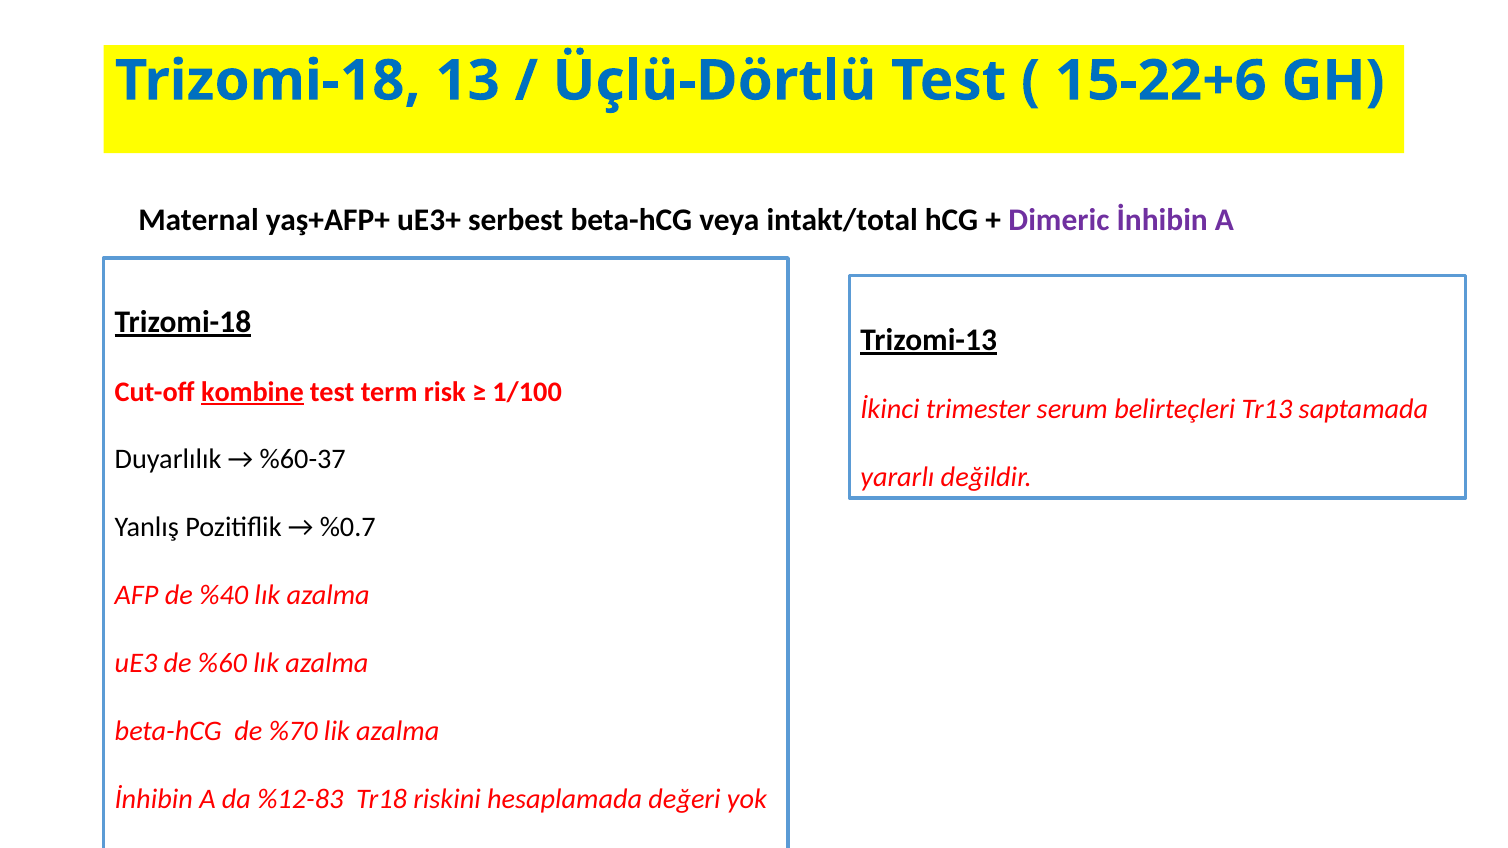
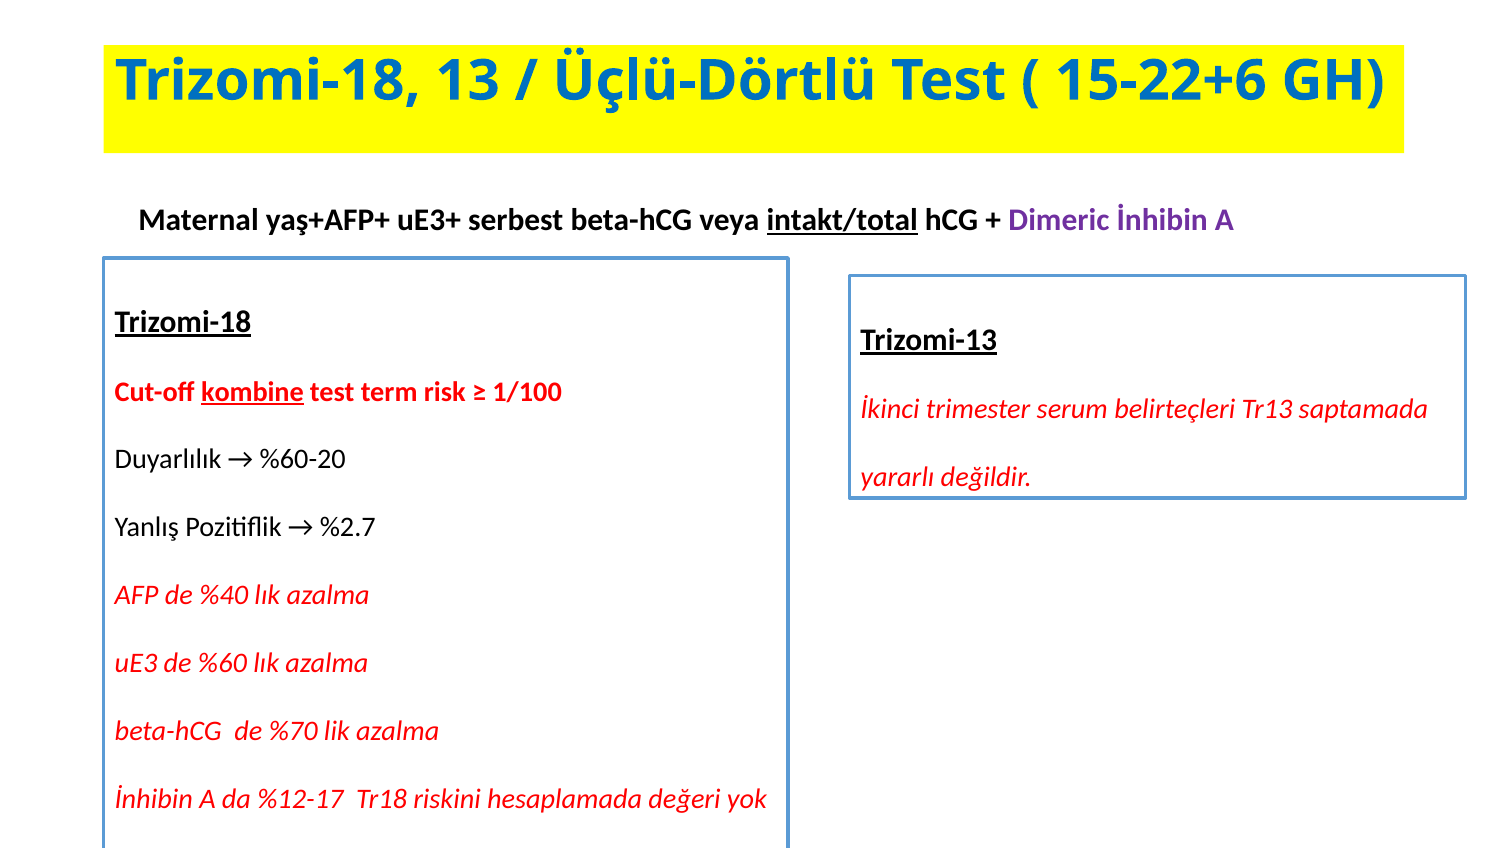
intakt/total underline: none -> present (842, 220)
%60-37: %60-37 -> %60-20 (303, 460)
%0.7: %0.7 -> %2.7 (348, 528)
%12-83: %12-83 -> %12-17 (300, 799)
